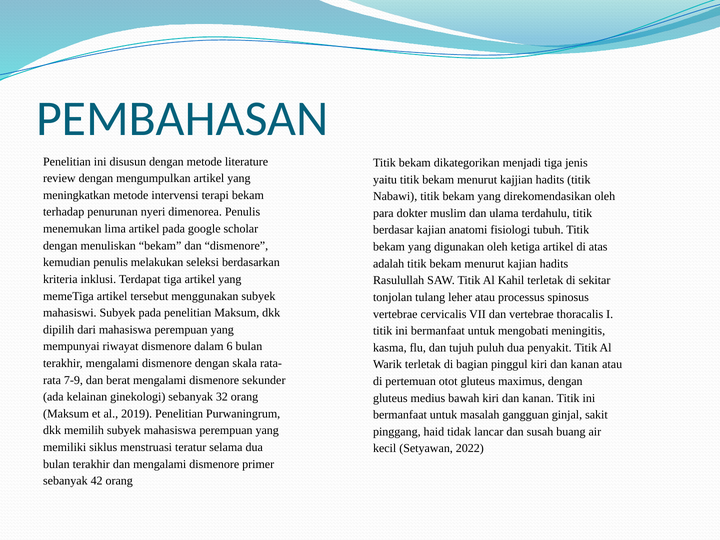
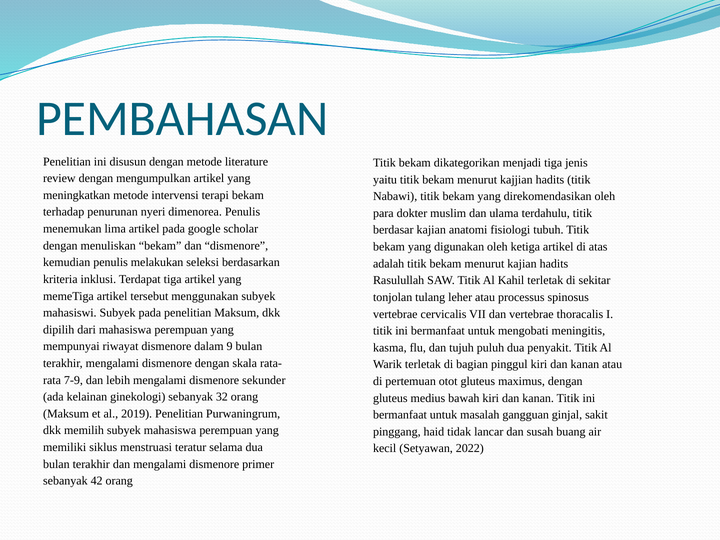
6: 6 -> 9 (230, 346)
berat: berat -> lebih (118, 380)
